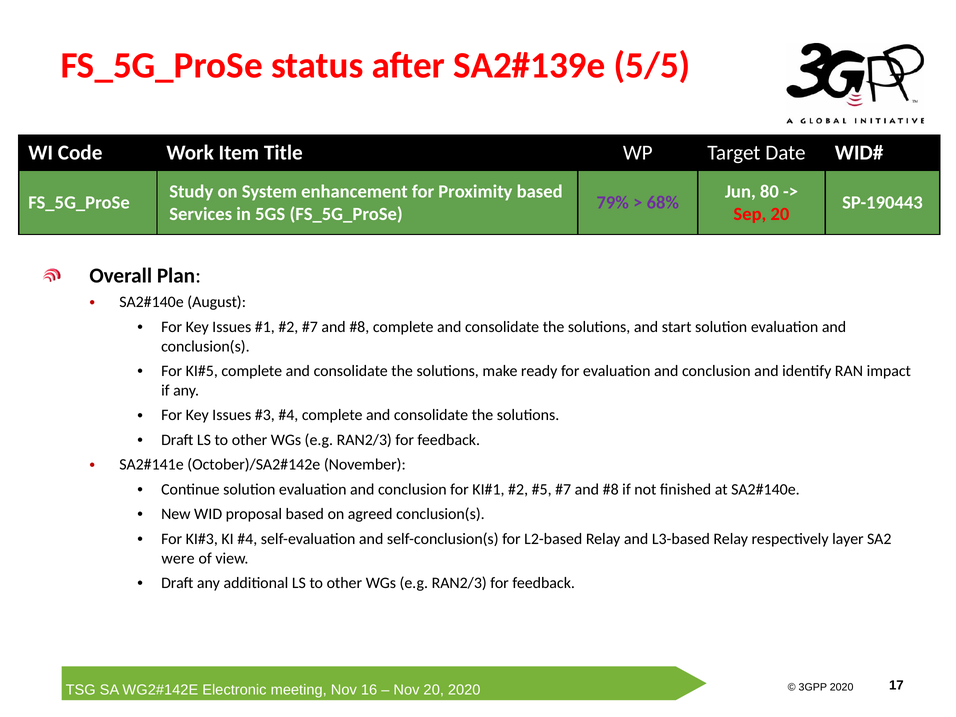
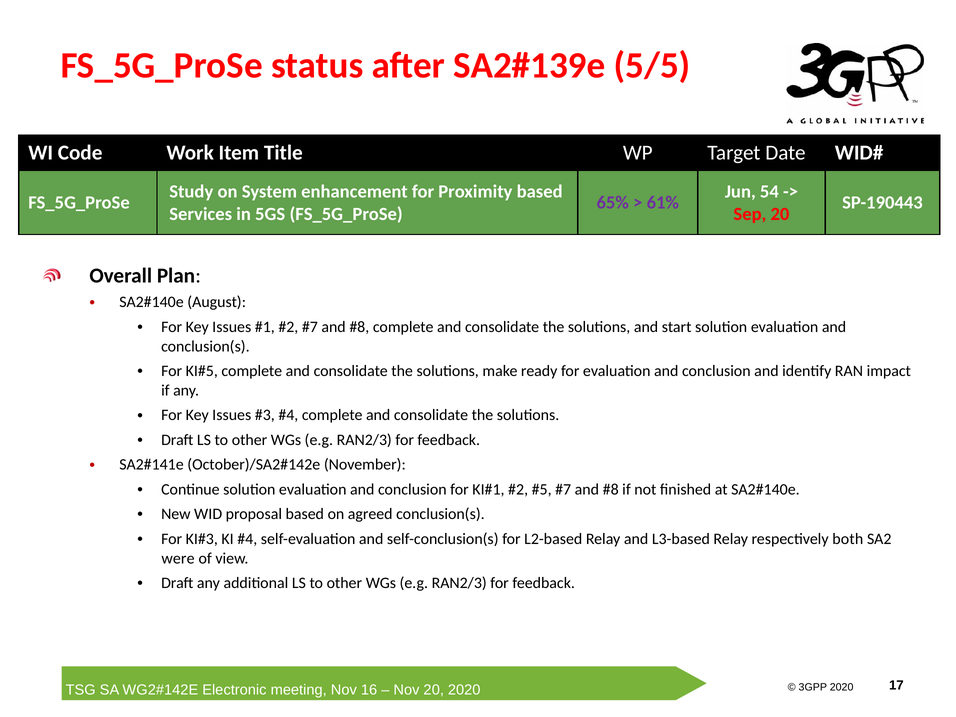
80: 80 -> 54 (769, 191)
79%: 79% -> 65% (613, 203)
68%: 68% -> 61% (663, 203)
layer: layer -> both (848, 539)
